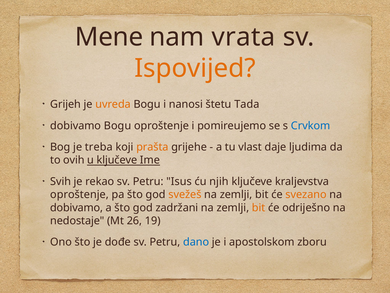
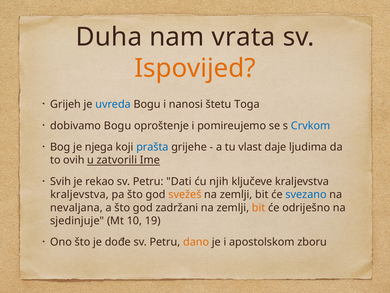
Mene: Mene -> Duha (109, 37)
uvreda colour: orange -> blue (113, 104)
Tada: Tada -> Toga (247, 104)
treba: treba -> njega (99, 147)
prašta colour: orange -> blue (152, 147)
u ključeve: ključeve -> zatvorili (117, 160)
Isus: Isus -> Dati (179, 181)
oproštenje: oproštenje -> kraljevstva (79, 194)
svezano colour: orange -> blue (306, 194)
dobivamo: dobivamo -> nevaljana (76, 207)
nedostaje: nedostaje -> sjedinjuje (77, 220)
26: 26 -> 10 (134, 220)
dano colour: blue -> orange (196, 242)
